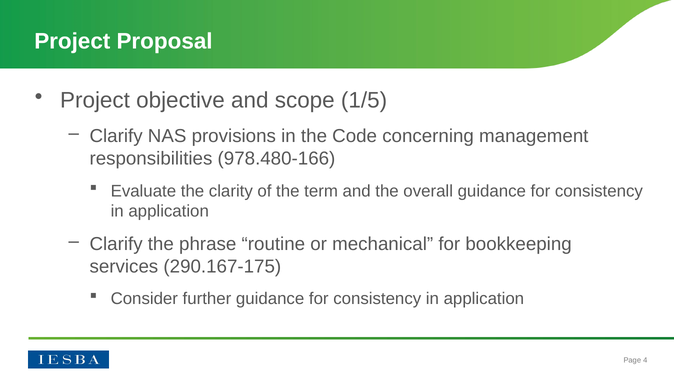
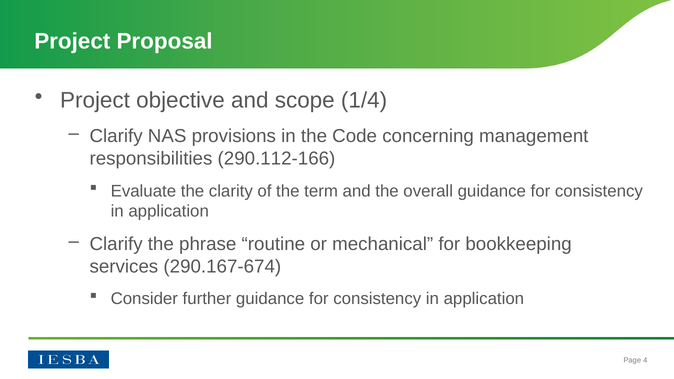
1/5: 1/5 -> 1/4 (364, 101)
978.480-166: 978.480-166 -> 290.112-166 (276, 159)
290.167-175: 290.167-175 -> 290.167-674 (222, 266)
